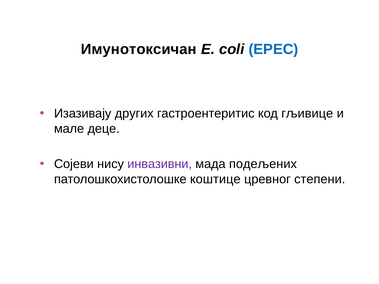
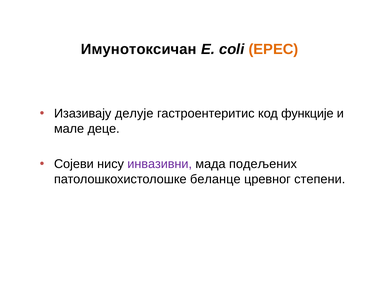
EPEC colour: blue -> orange (273, 49)
других: других -> делује (134, 114)
гљивице: гљивице -> функције (307, 114)
коштице: коштице -> беланце (215, 179)
